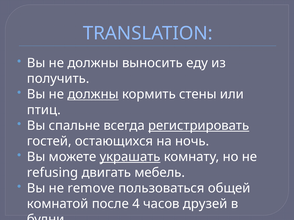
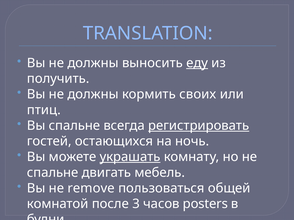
еду underline: none -> present (197, 63)
должны underline: present -> none (93, 95)
стены: стены -> своих (198, 95)
refusing: refusing -> спальне (53, 173)
4: 4 -> 3 (136, 204)
друзей: друзей -> posters (205, 204)
